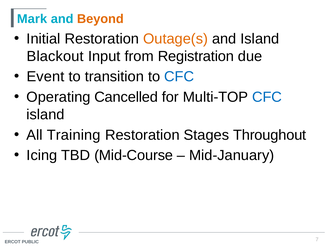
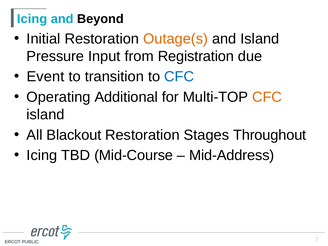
Mark: Mark -> Icing (32, 19)
Beyond colour: orange -> black (100, 19)
Blackout: Blackout -> Pressure (55, 56)
Cancelled: Cancelled -> Additional (126, 97)
CFC colour: blue -> orange (267, 97)
Training: Training -> Blackout (74, 135)
Mid-January: Mid-January -> Mid-Address (232, 155)
